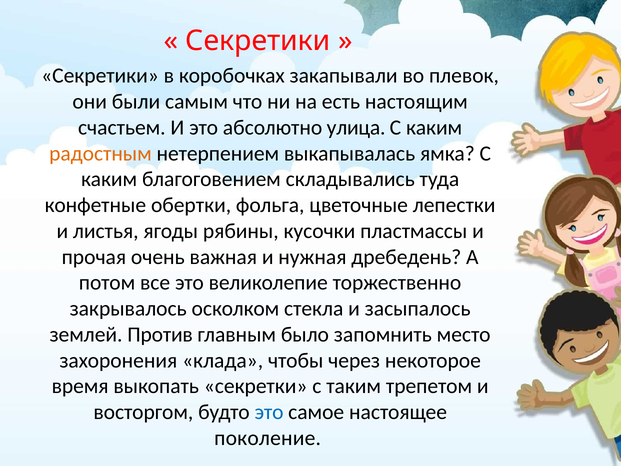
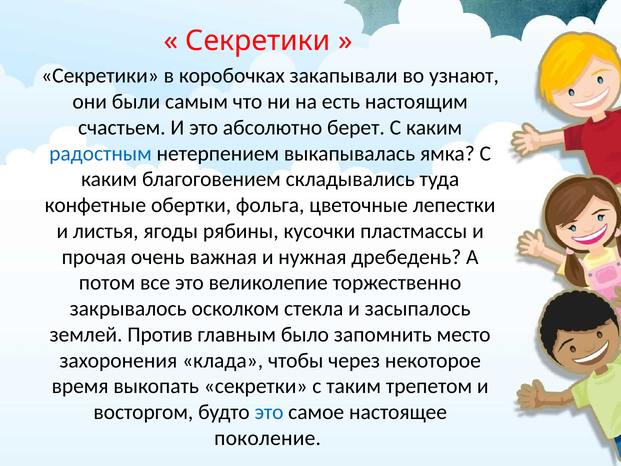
плевок: плевок -> узнают (464, 76)
улица: улица -> берет (356, 127)
радостным colour: orange -> blue (100, 153)
